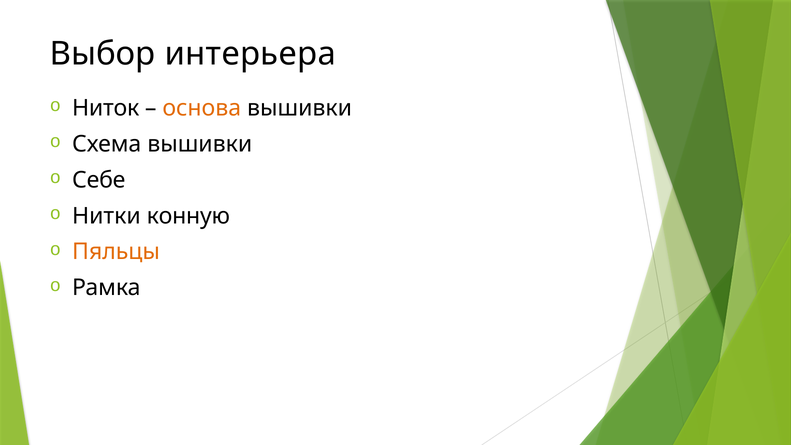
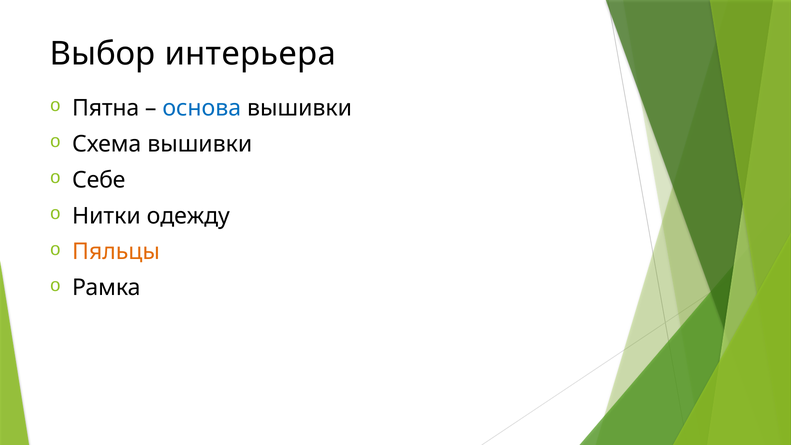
Ниток: Ниток -> Пятна (106, 108)
основа colour: orange -> blue (202, 108)
конную: конную -> одежду (188, 216)
